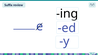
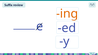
ing colour: black -> orange (67, 14)
